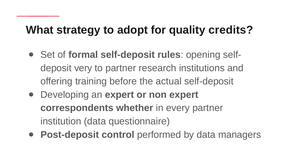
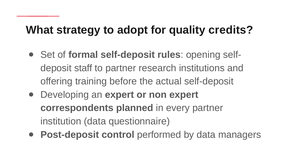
very: very -> staff (83, 68)
whether: whether -> planned (135, 108)
